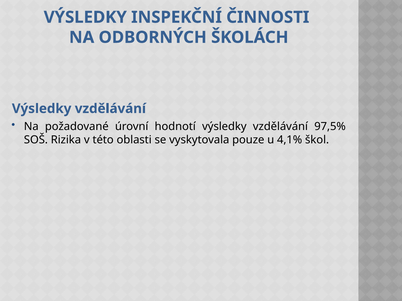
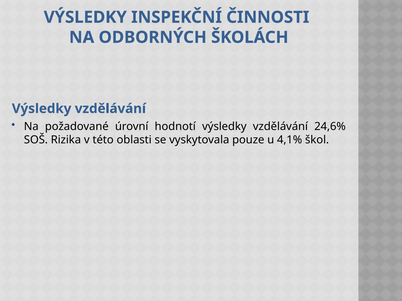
97,5%: 97,5% -> 24,6% (330, 127)
